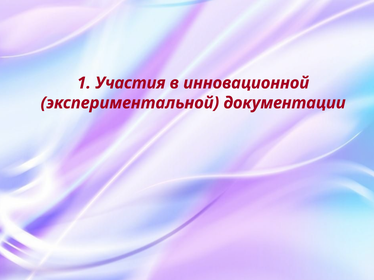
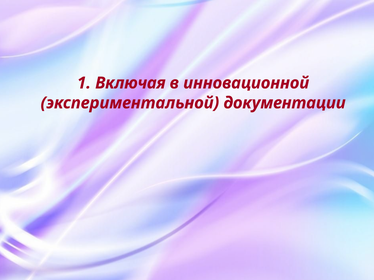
Участия: Участия -> Включая (130, 83)
